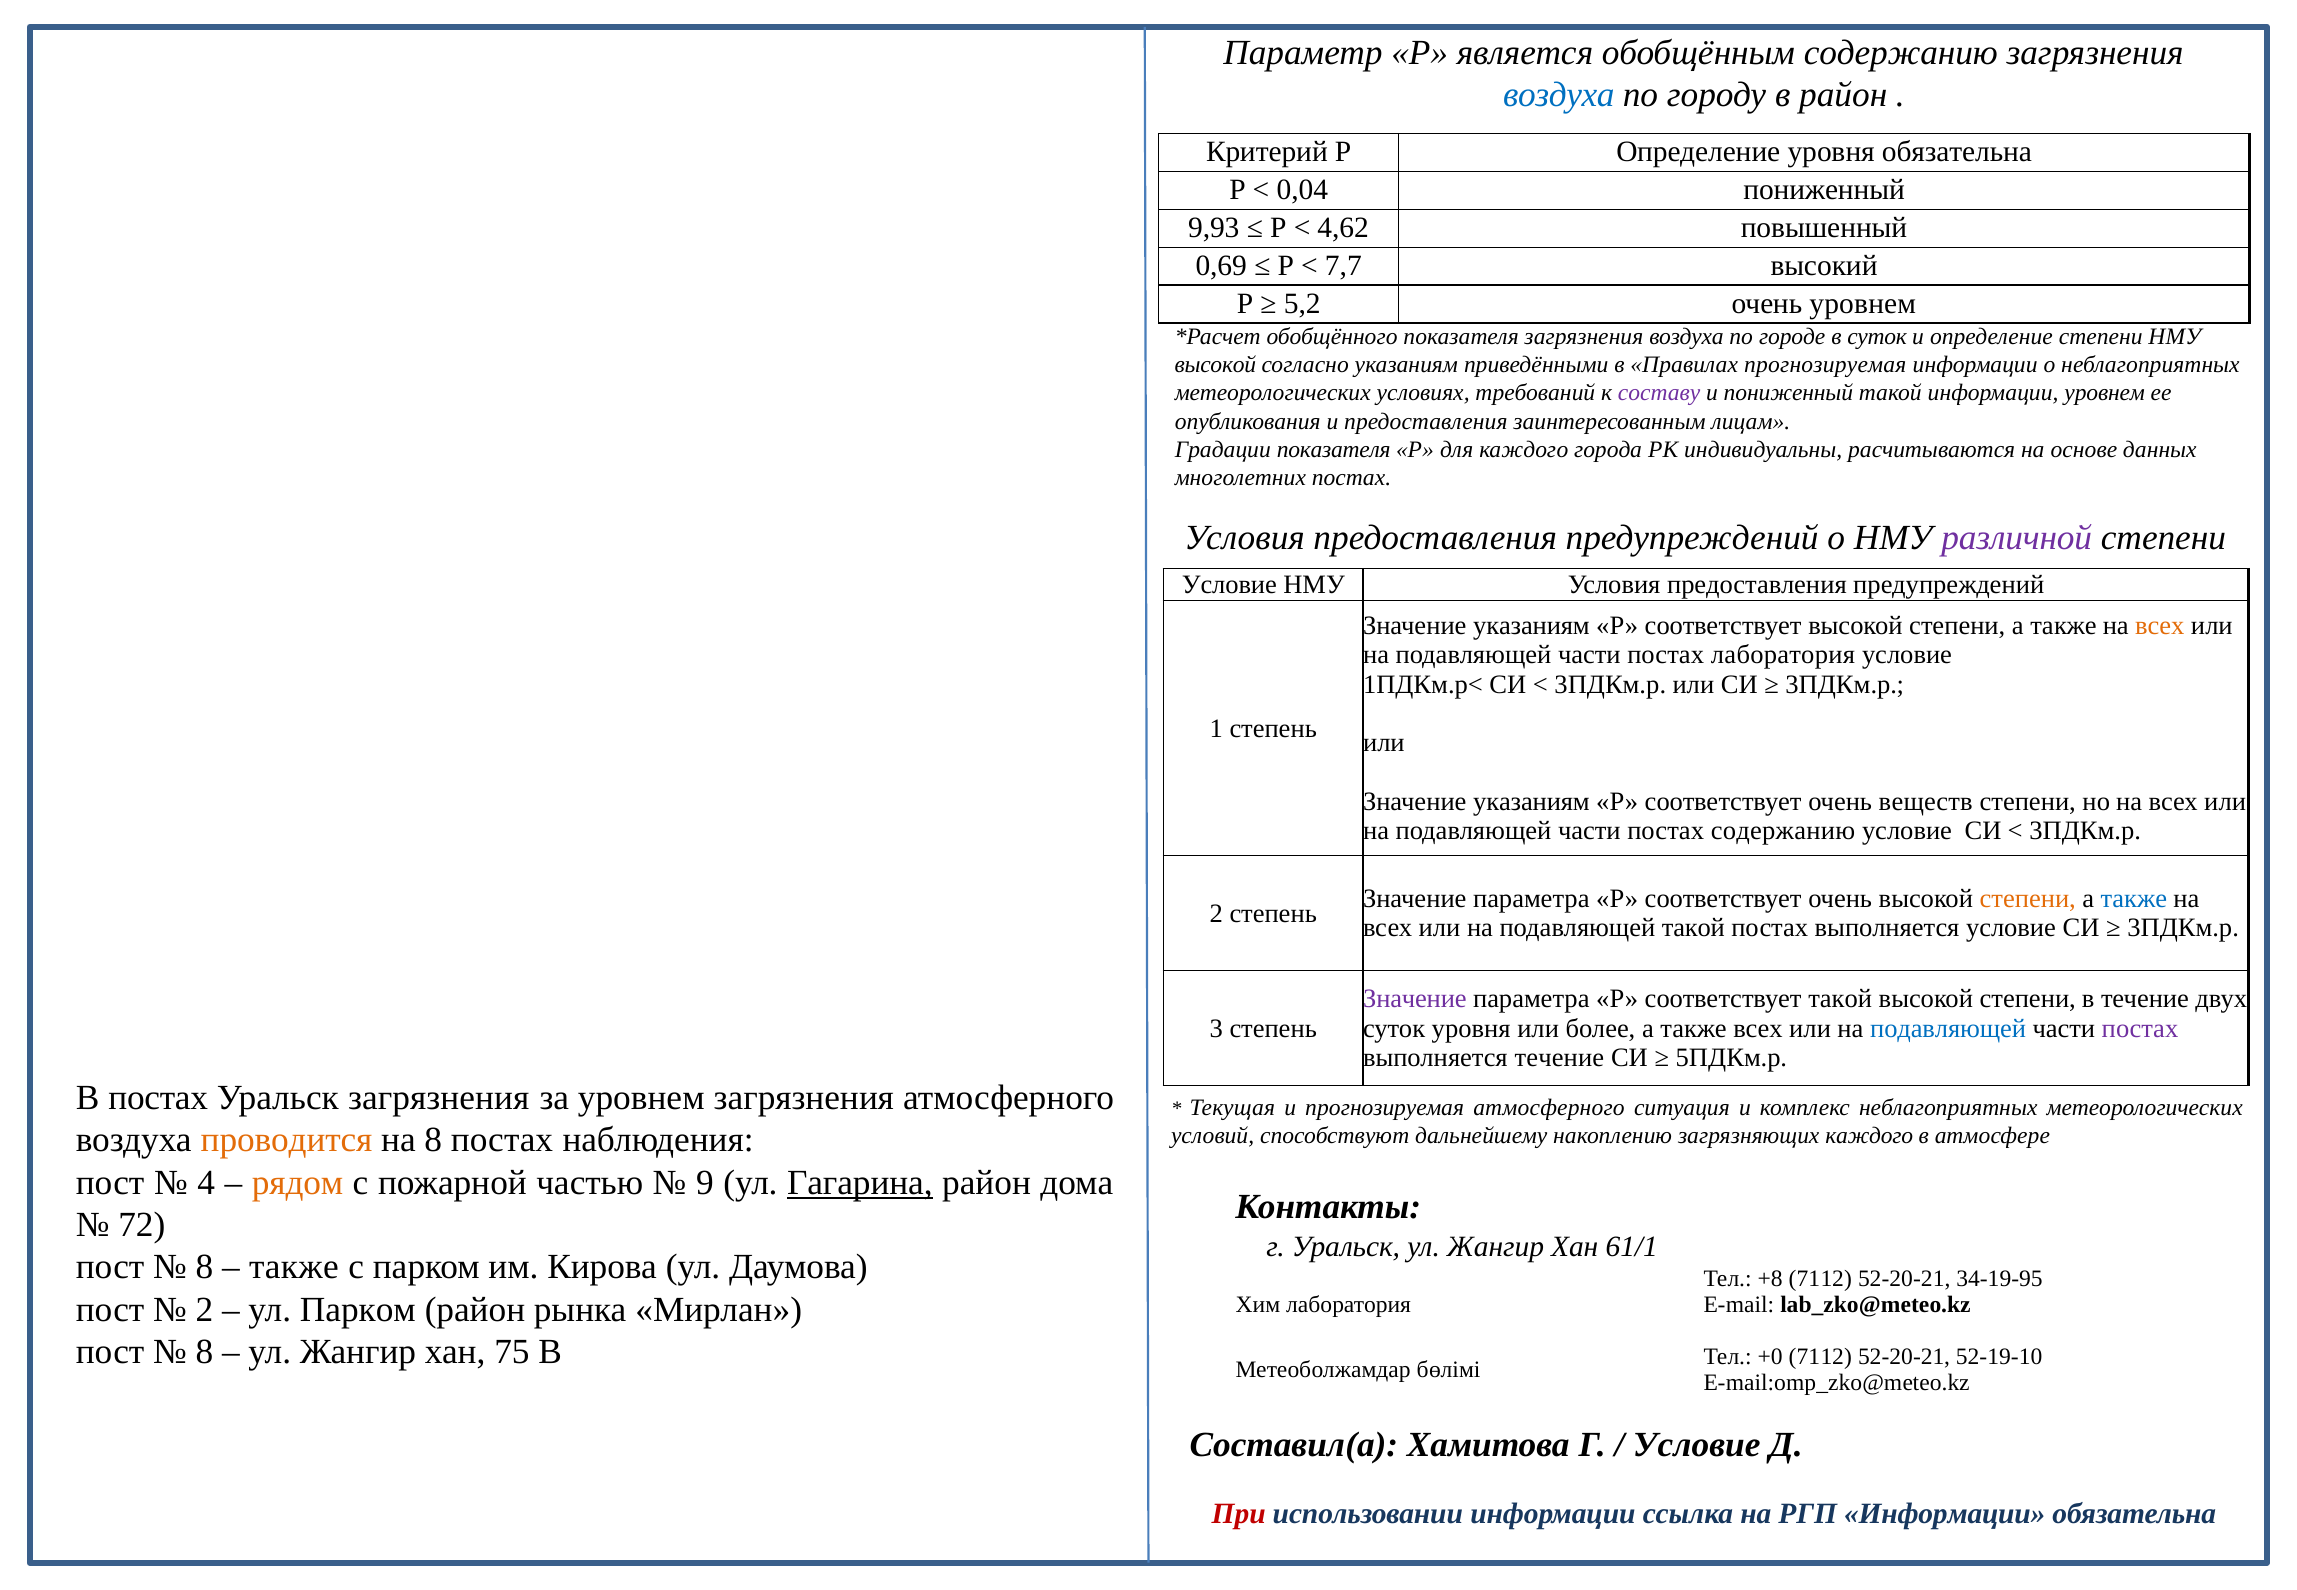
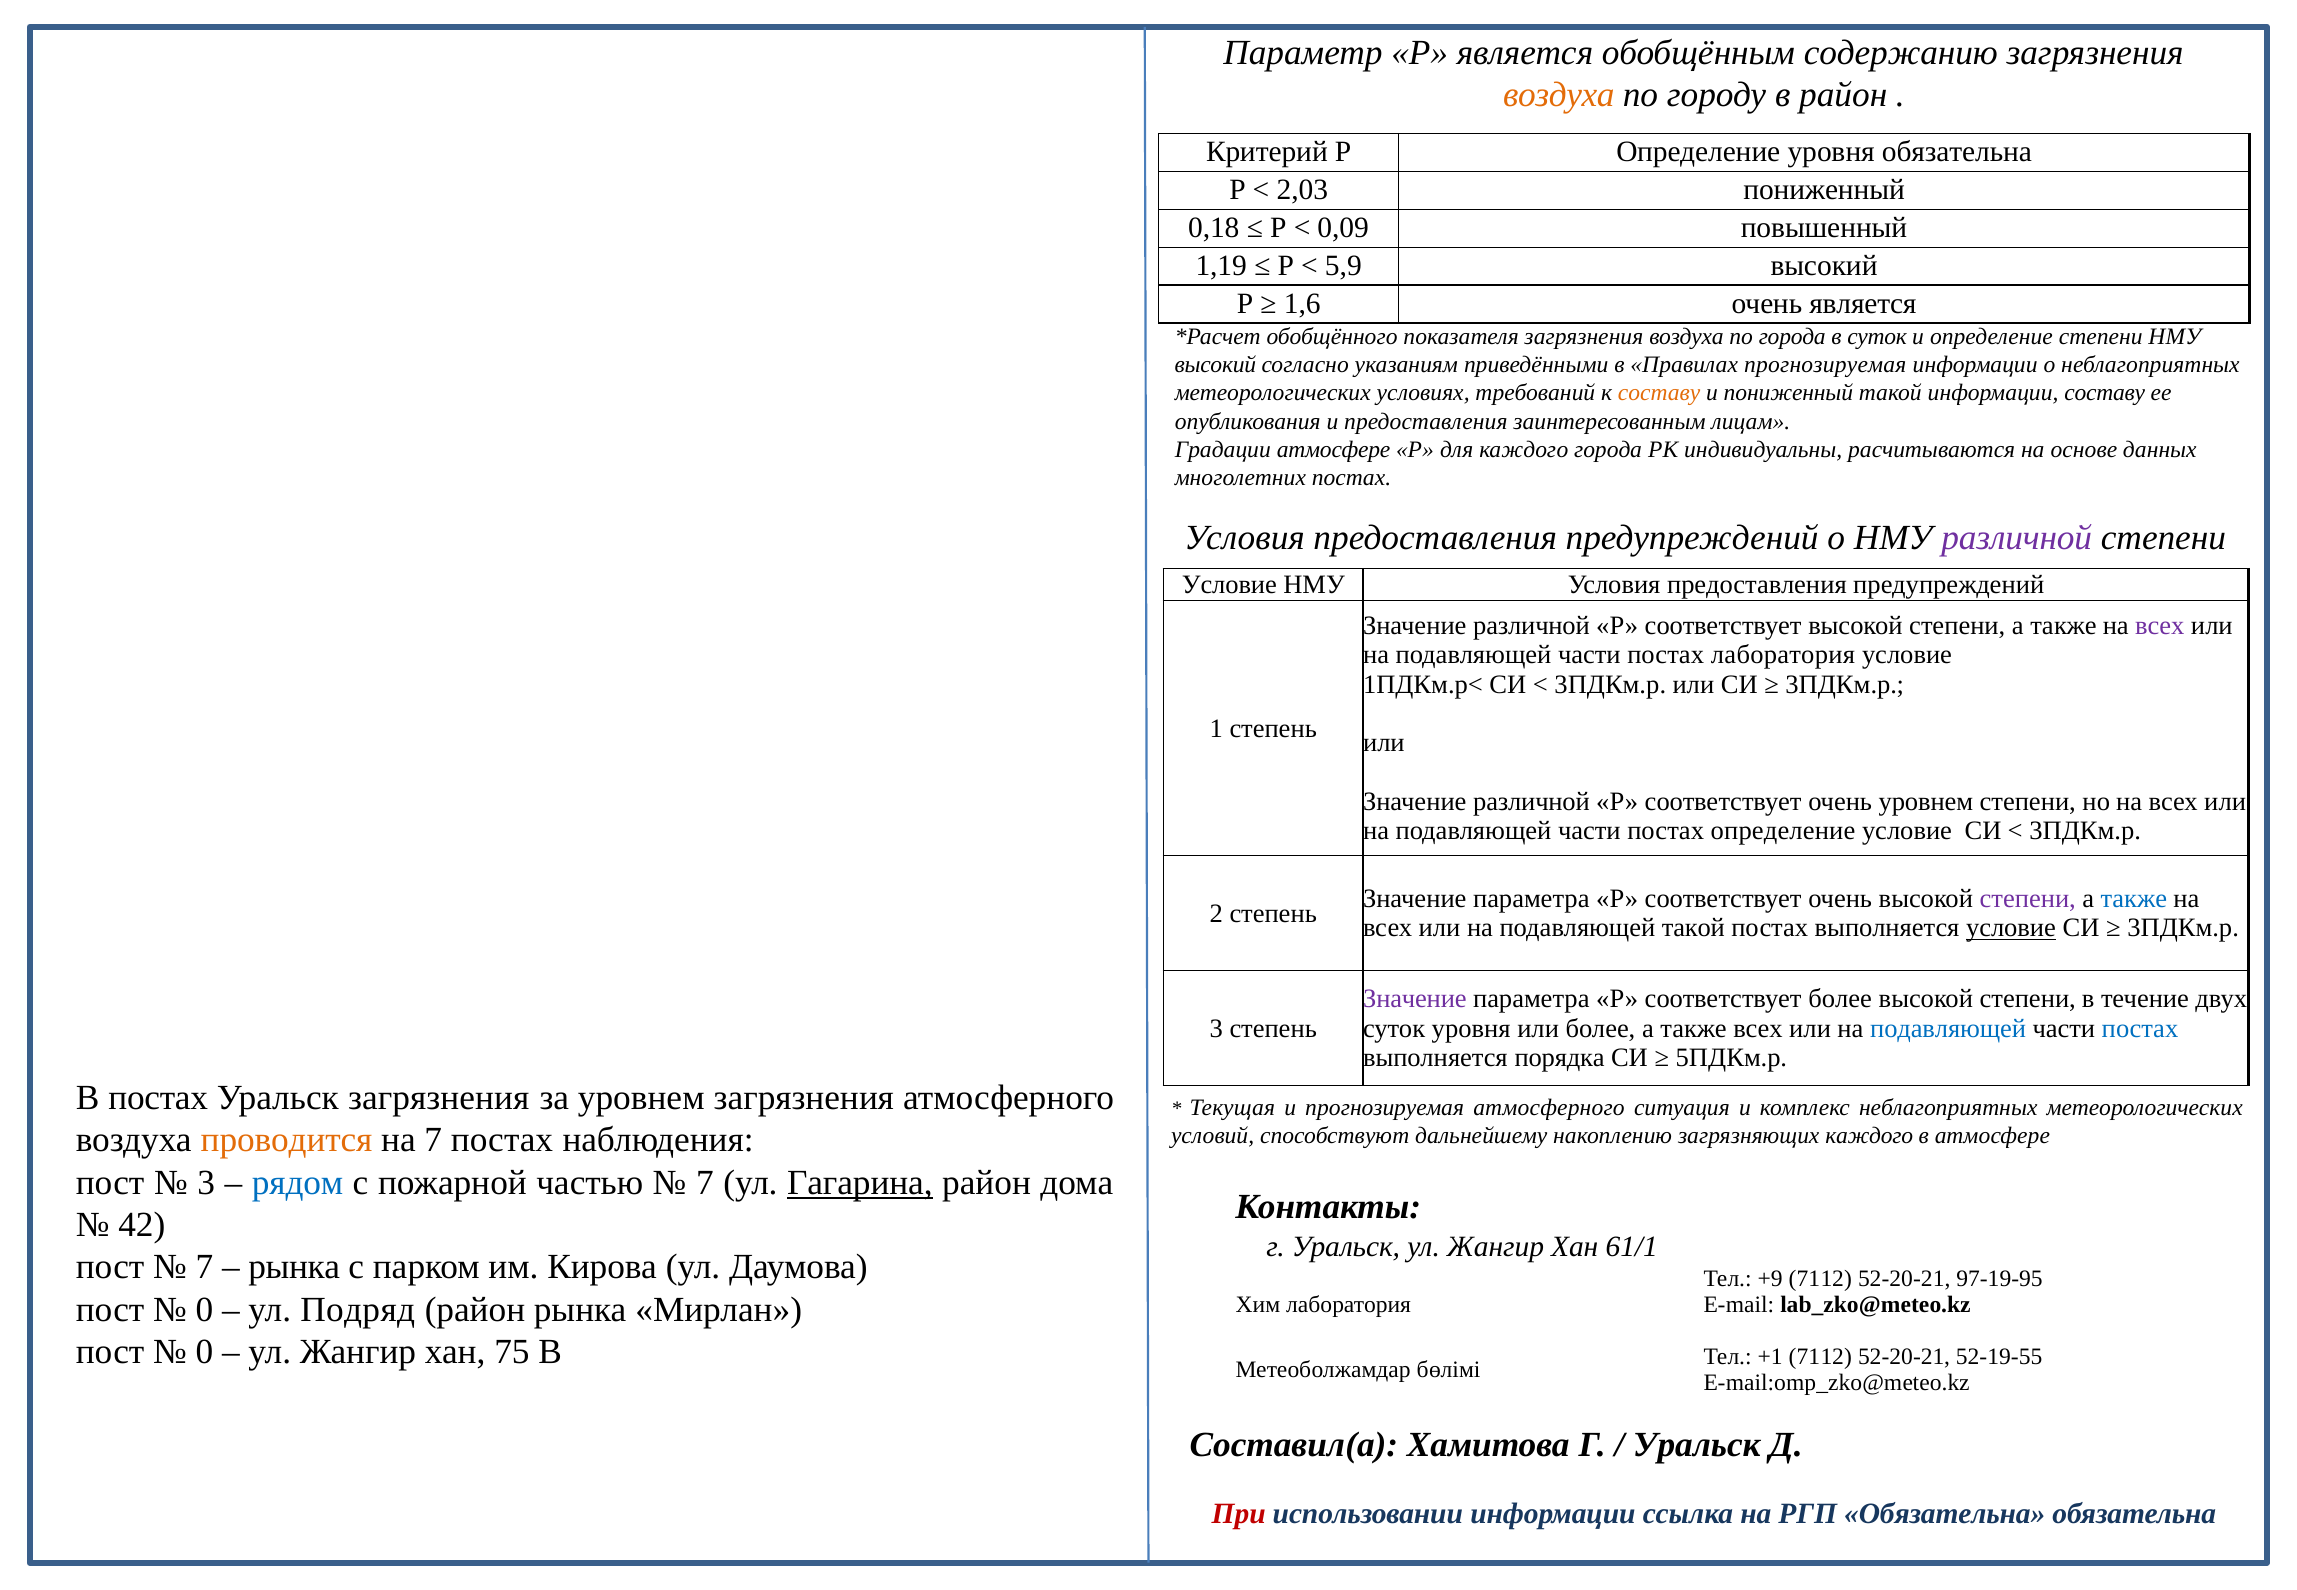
воздуха colour: blue -> orange (1559, 95)
0,04: 0,04 -> 2,03 (1302, 190)
9,93: 9,93 -> 0,18 (1214, 228)
4,62: 4,62 -> 0,09 (1343, 228)
0,69: 0,69 -> 1,19 (1221, 266)
7,7: 7,7 -> 5,9 (1343, 266)
5,2: 5,2 -> 1,6 (1302, 304)
очень уровнем: уровнем -> является (1863, 304)
по городе: городе -> города (1792, 337)
высокой: высокой -> высокий (1215, 365)
составу colour: purple -> orange (1659, 393)
информации уровнем: уровнем -> составу (2105, 393)
Градации показателя: показателя -> атмосфере (1334, 450)
указаниям: указаниям -> различной (1531, 626)
всех colour: orange -> purple (2160, 626)
указаниям: указаниям -> различной (1531, 802)
очень веществ: веществ -> уровнем (1926, 802)
постах содержанию: содержанию -> определение (1783, 831)
степени colour: orange -> purple (2028, 899)
условие underline: none -> present (2011, 928)
соответствует такой: такой -> более (1840, 999)
постах colour: purple -> blue (2140, 1028)
выполняется течение: течение -> порядка (1560, 1058)
на 8: 8 -> 7 (433, 1140)
4: 4 -> 3 (206, 1183)
рядом colour: orange -> blue (298, 1183)
9: 9 -> 7 (705, 1183)
72: 72 -> 42 (142, 1225)
8: 8 -> 7 (204, 1267)
также: также -> рынка (294, 1267)
+8: +8 -> +9 (1770, 1279)
34-19-95: 34-19-95 -> 97-19-95 (2000, 1279)
2: 2 -> 0 (204, 1310)
ул Парком: Парком -> Подряд (358, 1310)
8: 8 -> 0 (204, 1352)
+0: +0 -> +1 (1770, 1357)
52-19-10: 52-19-10 -> 52-19-55 (1999, 1357)
Условие: Условие -> Уральск (1697, 1445)
РГП Информации: Информации -> Обязательна (1945, 1514)
